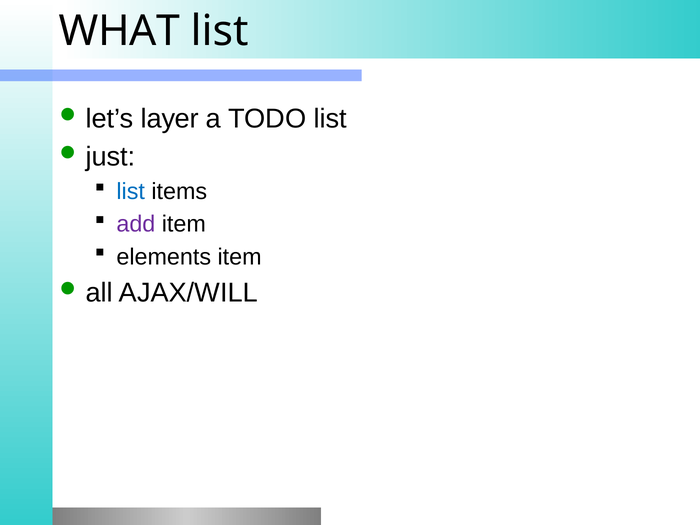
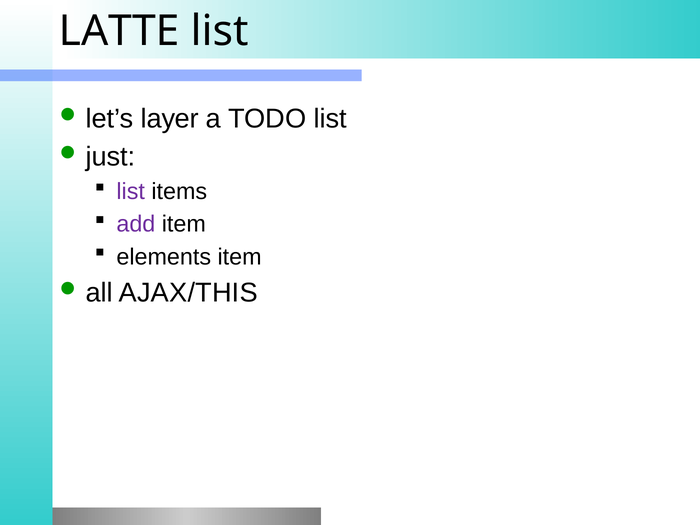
WHAT: WHAT -> LATTE (119, 31)
list colour: blue -> purple (131, 192)
AJAX/WILL: AJAX/WILL -> AJAX/THIS (188, 293)
